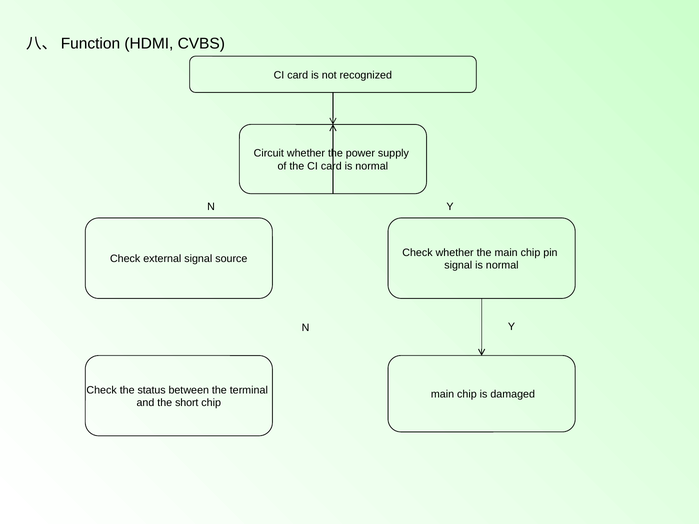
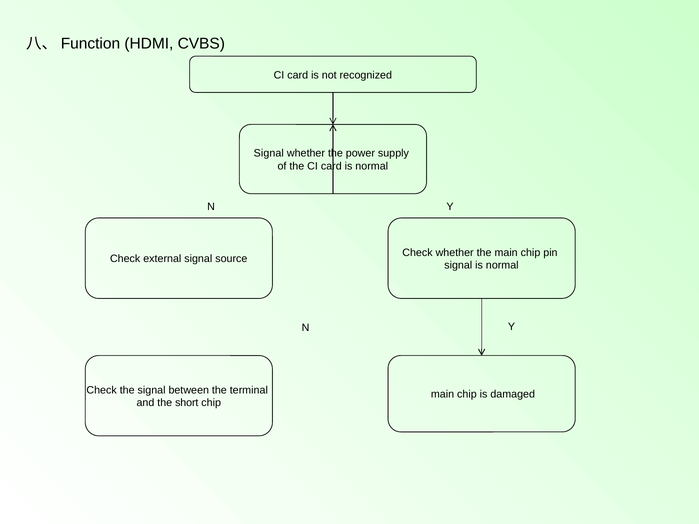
Circuit: Circuit -> Signal (269, 153)
the status: status -> signal (152, 390)
